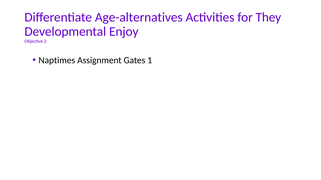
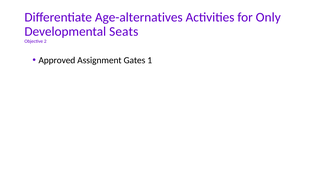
They: They -> Only (268, 17)
Enjoy: Enjoy -> Seats (124, 32)
Naptimes: Naptimes -> Approved (57, 60)
